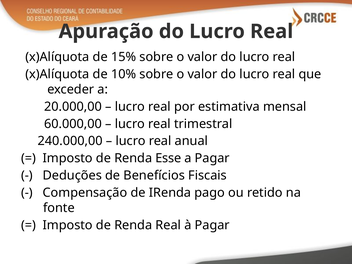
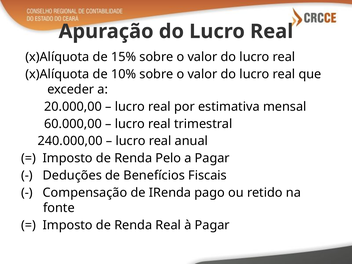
Esse: Esse -> Pelo (168, 158)
